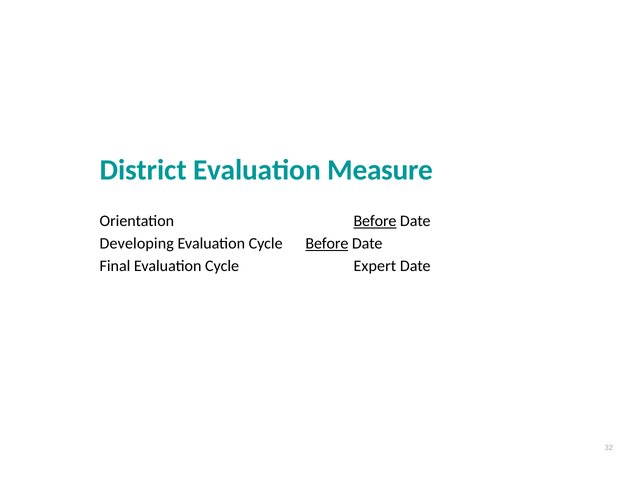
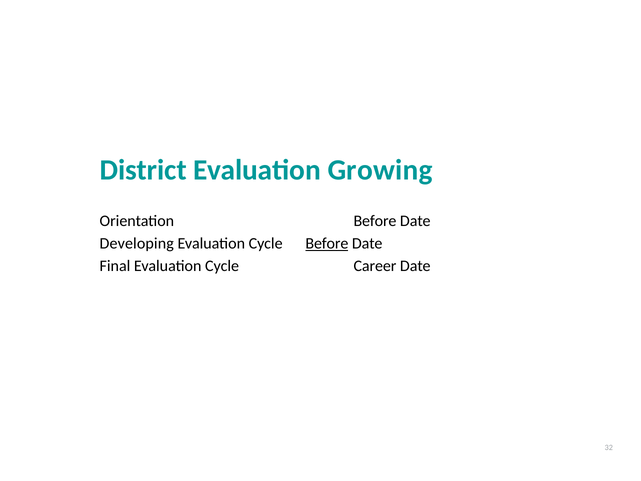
Measure: Measure -> Growing (380, 170)
Before underline: present -> none (375, 221)
Expert: Expert -> Career (375, 266)
